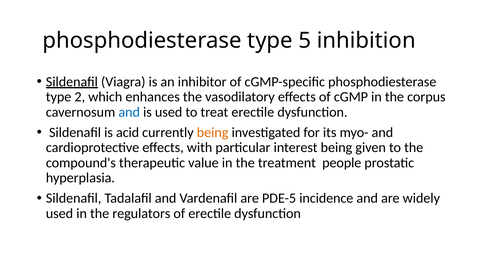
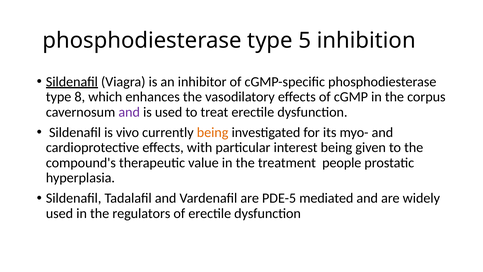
2: 2 -> 8 (80, 97)
and colour: blue -> purple (129, 112)
acid: acid -> vivo (128, 132)
incidence: incidence -> mediated (326, 198)
